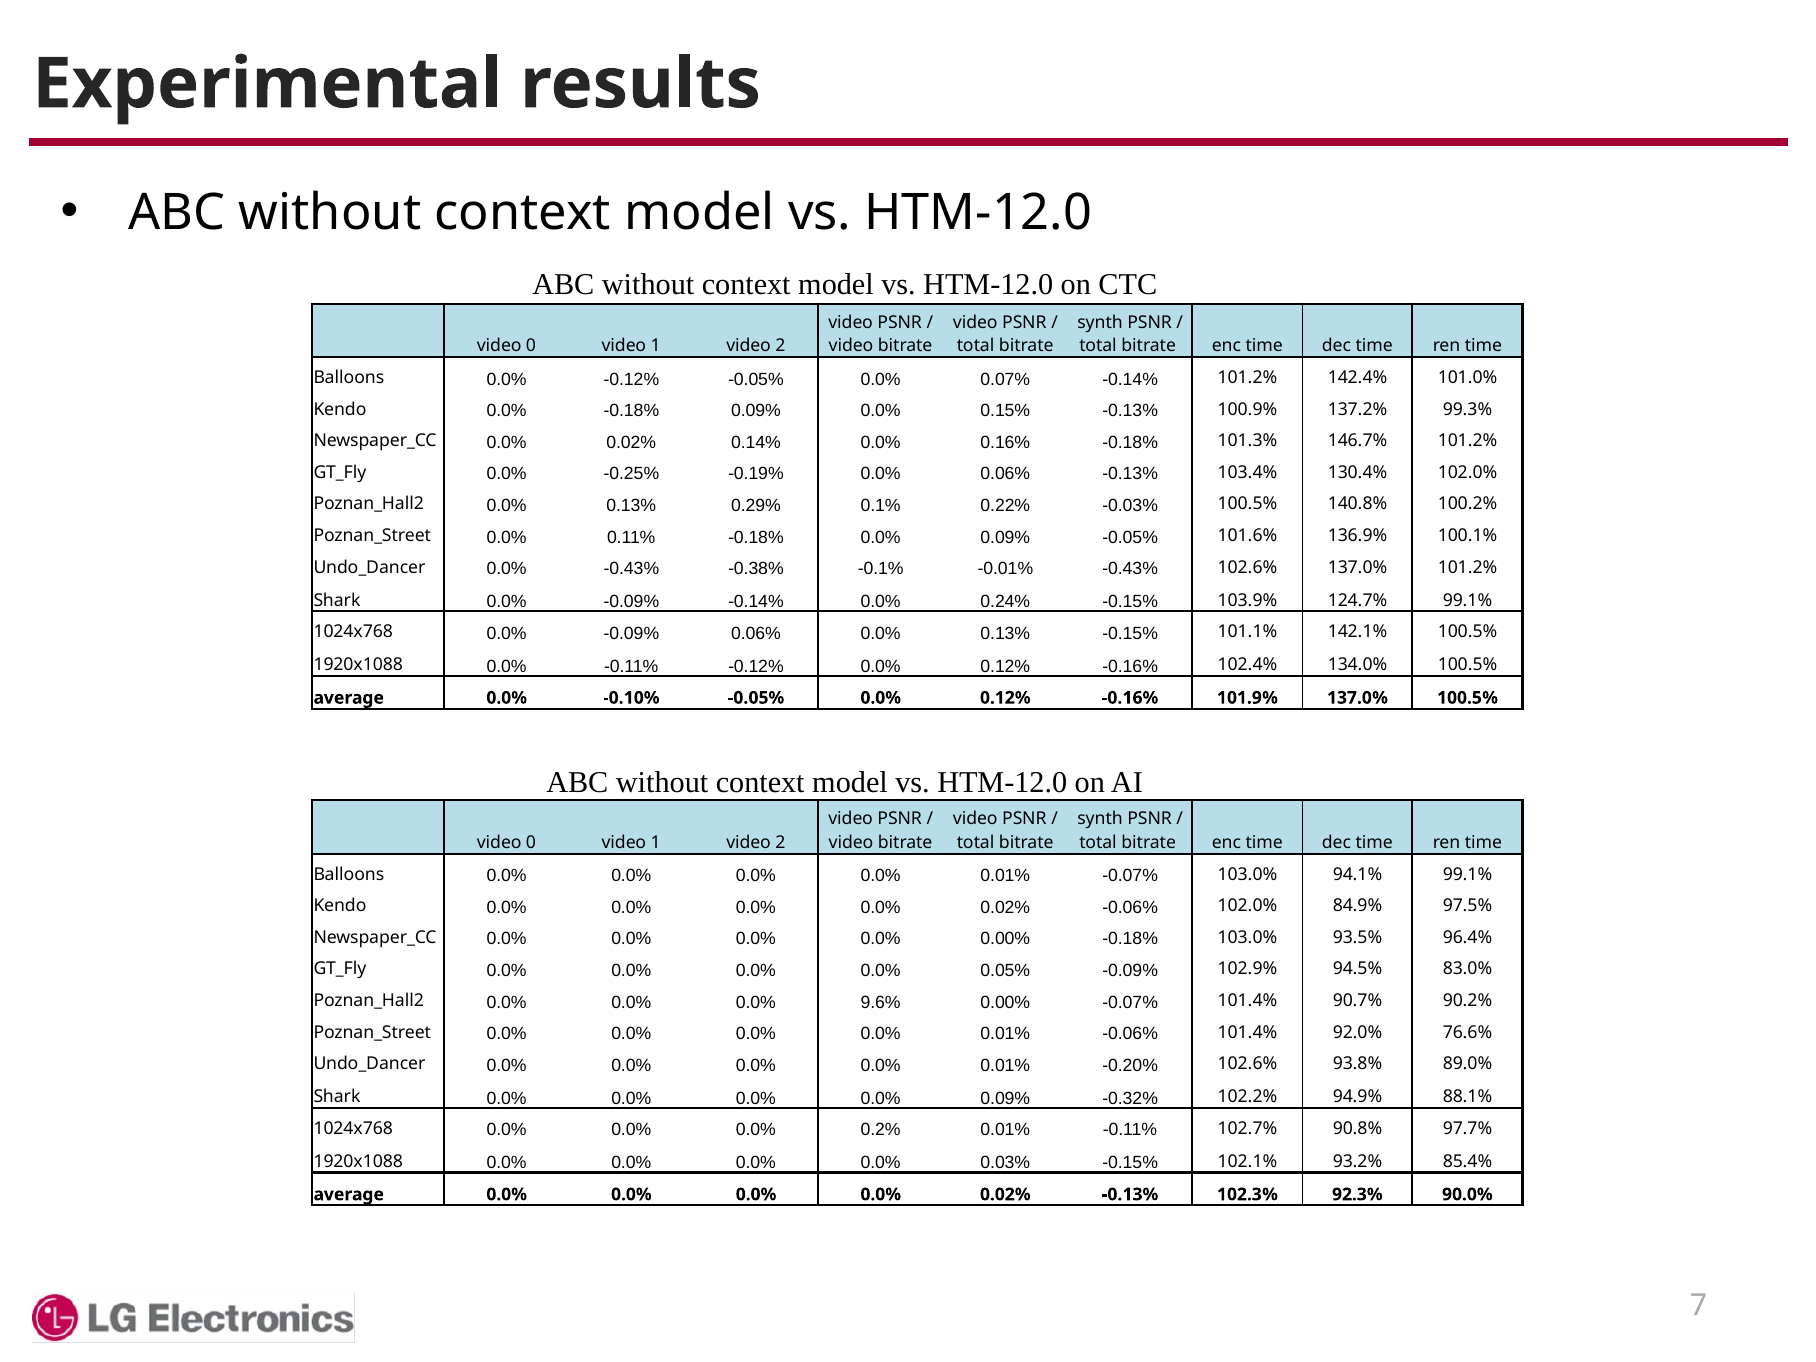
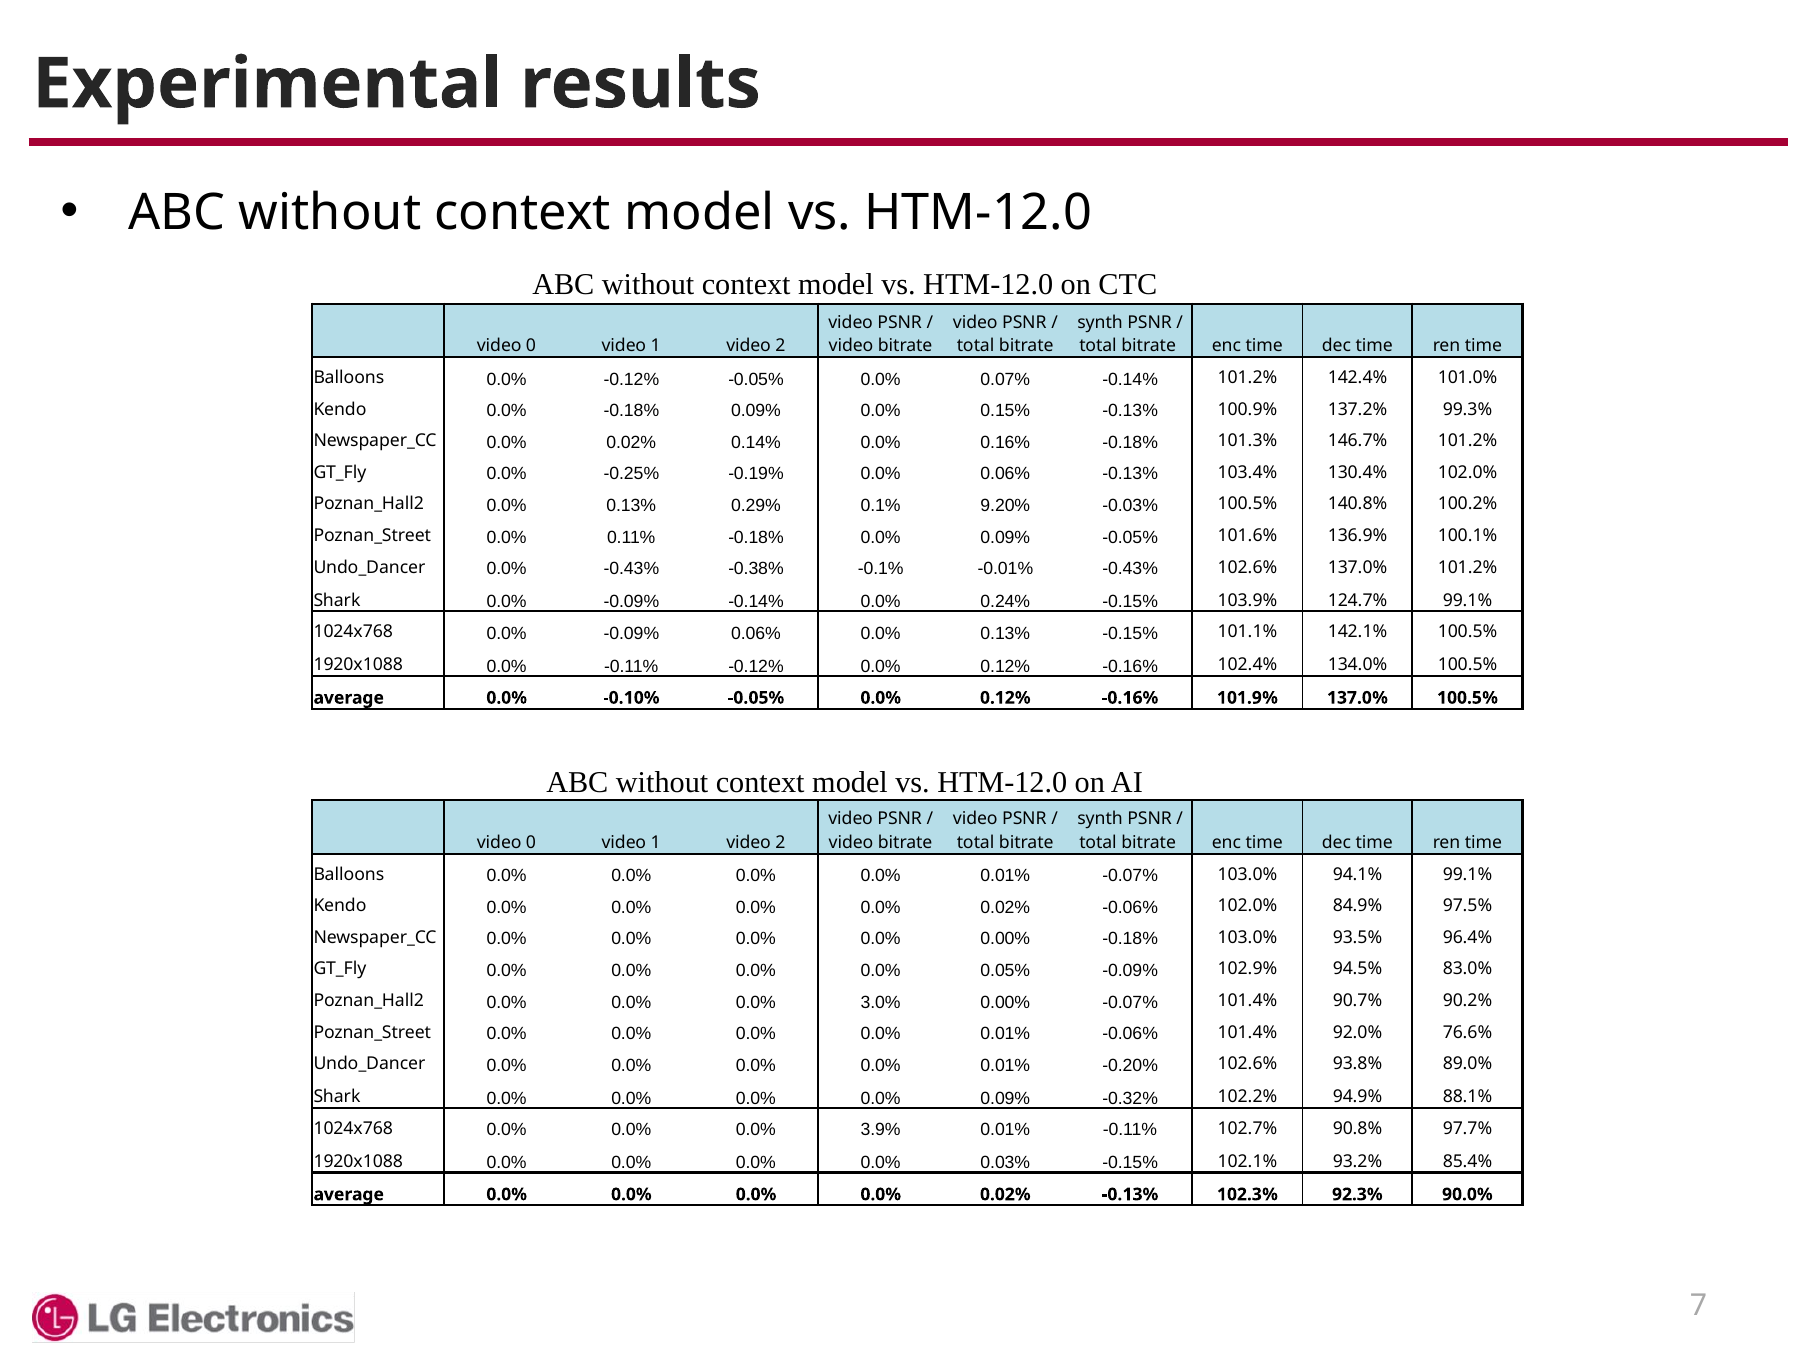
0.22%: 0.22% -> 9.20% (1005, 506)
9.6%: 9.6% -> 3.0% (881, 1002)
0.2%: 0.2% -> 3.9% (881, 1130)
